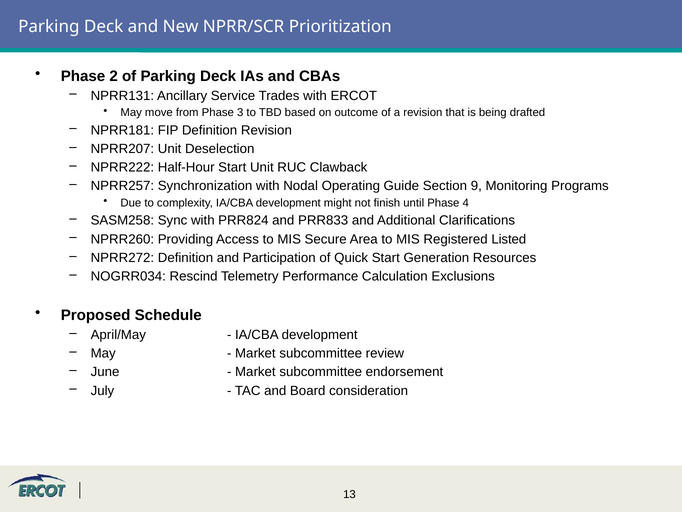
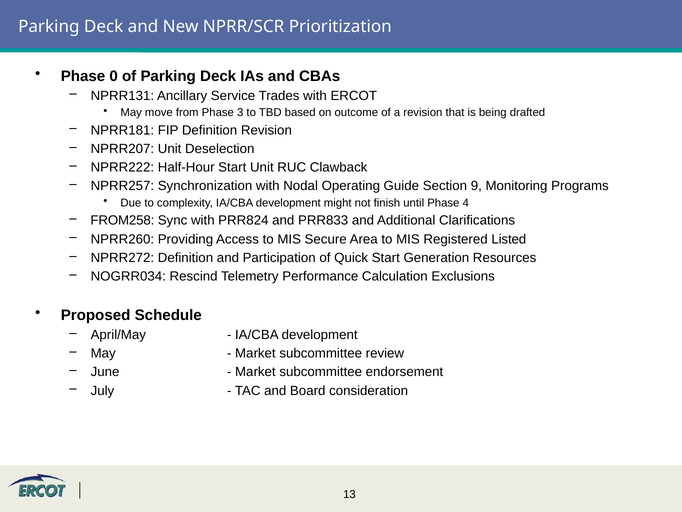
2: 2 -> 0 (114, 76)
SASM258: SASM258 -> FROM258 (122, 220)
